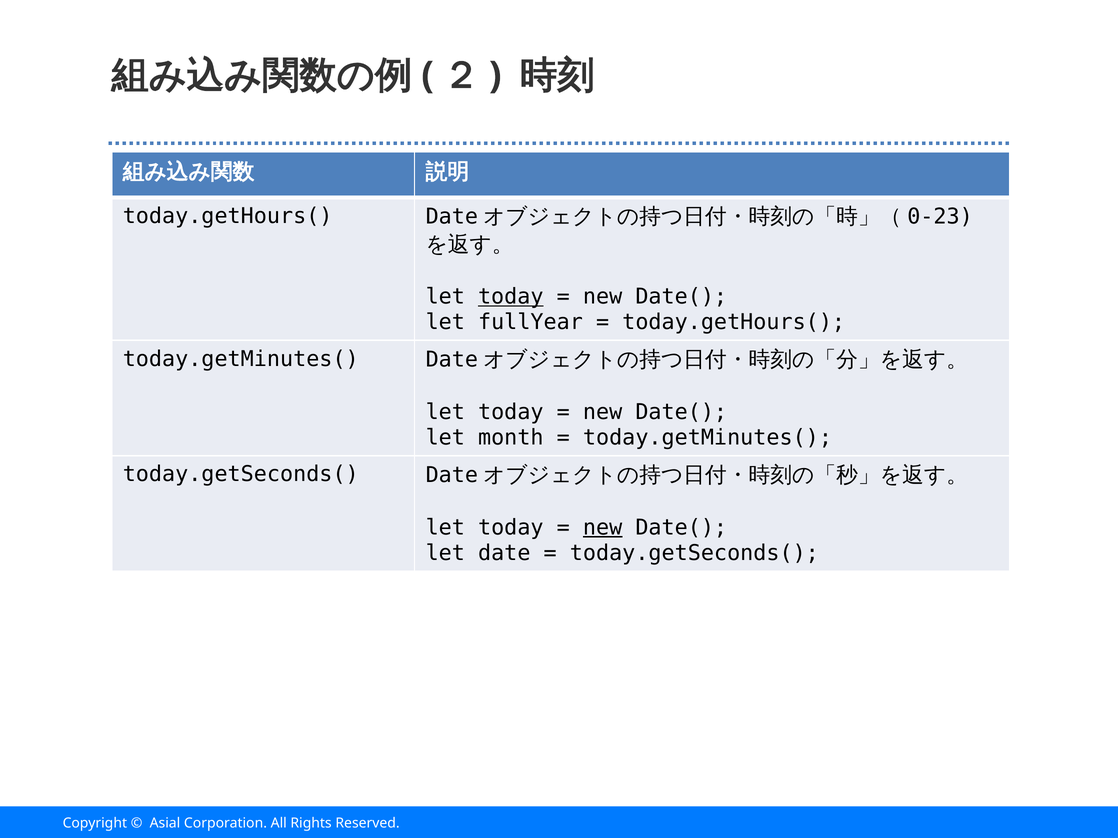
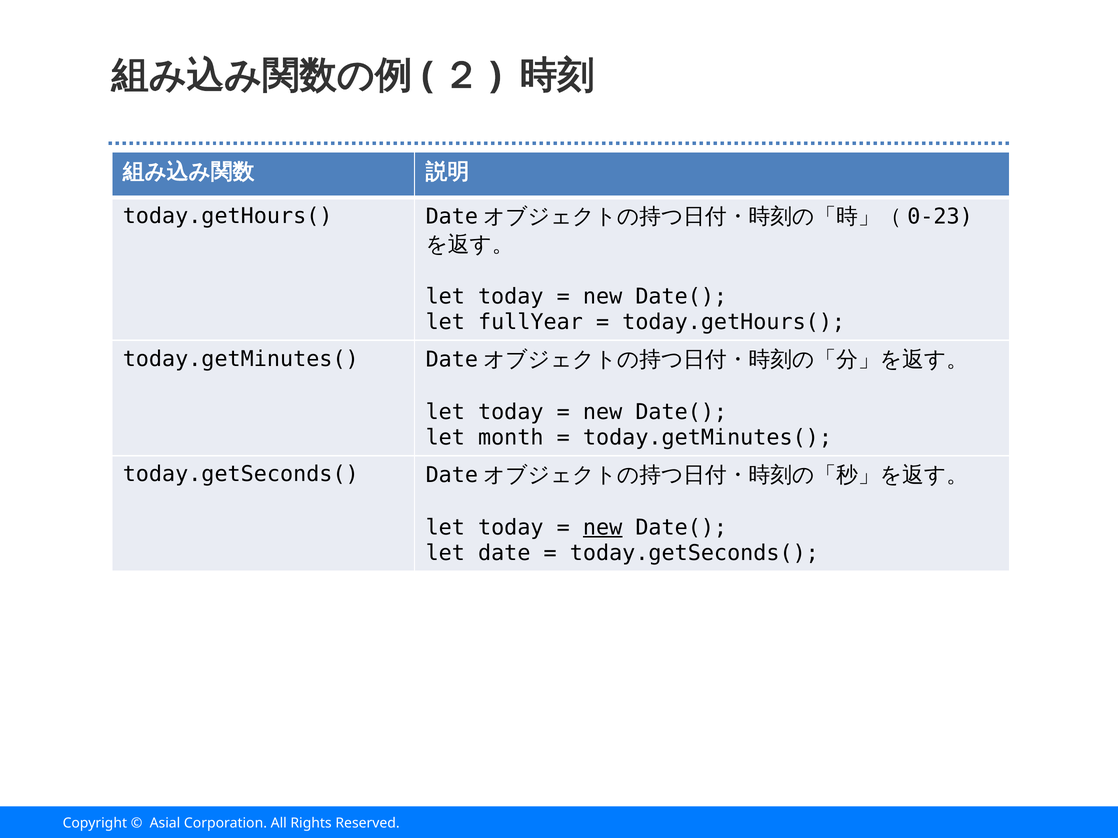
today underline: present -> none (511, 297)
